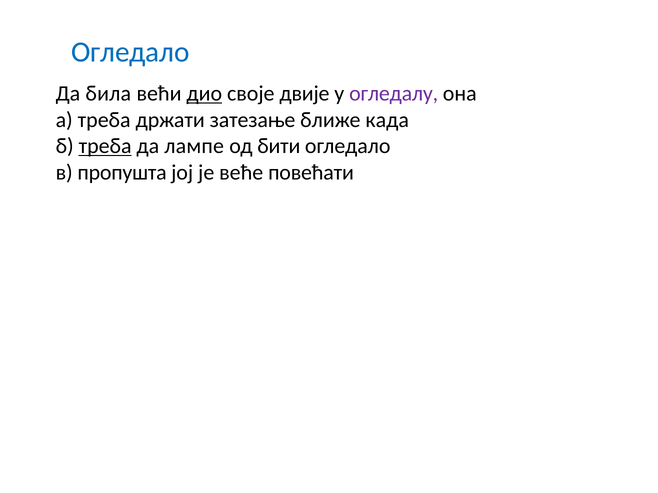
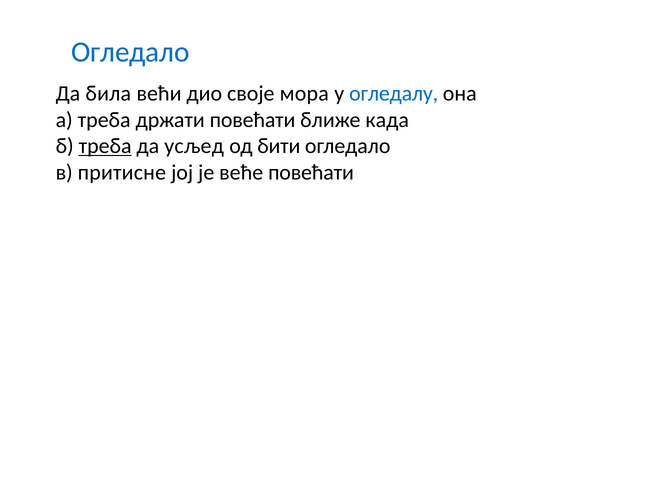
дио underline: present -> none (204, 94)
двије: двије -> мора (304, 94)
огледалу colour: purple -> blue (394, 94)
држати затезање: затезање -> повећати (253, 120)
лампе: лампе -> усљед (194, 146)
пропушта: пропушта -> притисне (122, 173)
